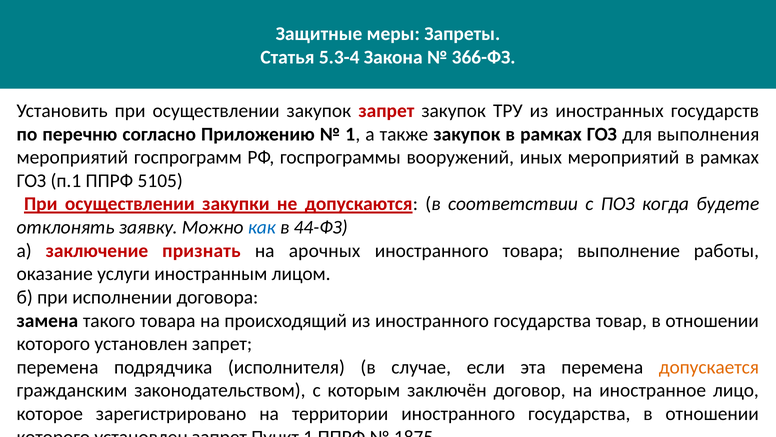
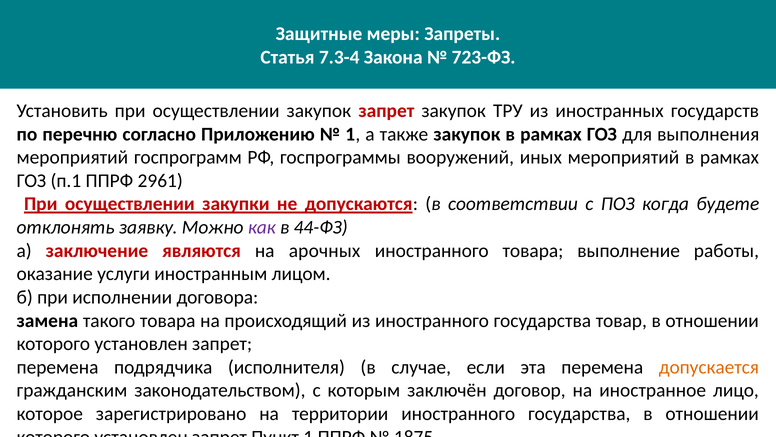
5.3-4: 5.3-4 -> 7.3-4 (339, 57)
366-ФЗ: 366-ФЗ -> 723-ФЗ (484, 57)
5105: 5105 -> 2961 (160, 181)
как colour: blue -> purple (262, 227)
признать: признать -> являются (202, 250)
